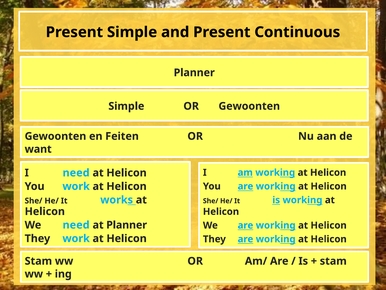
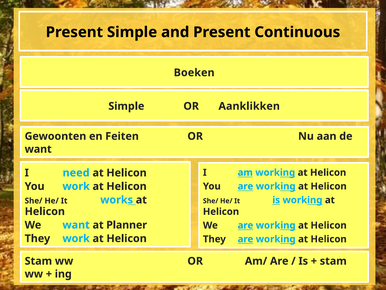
Planner: Planner -> Boeken (194, 73)
OR Gewoonten: Gewoonten -> Aanklikken (249, 106)
We need: need -> want (76, 225)
